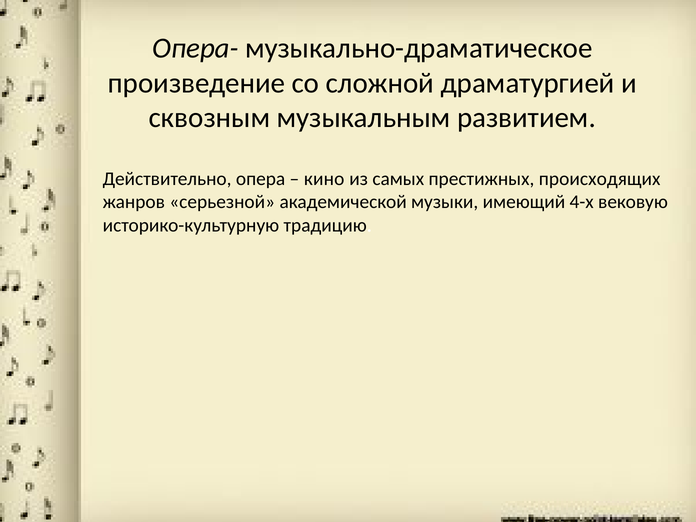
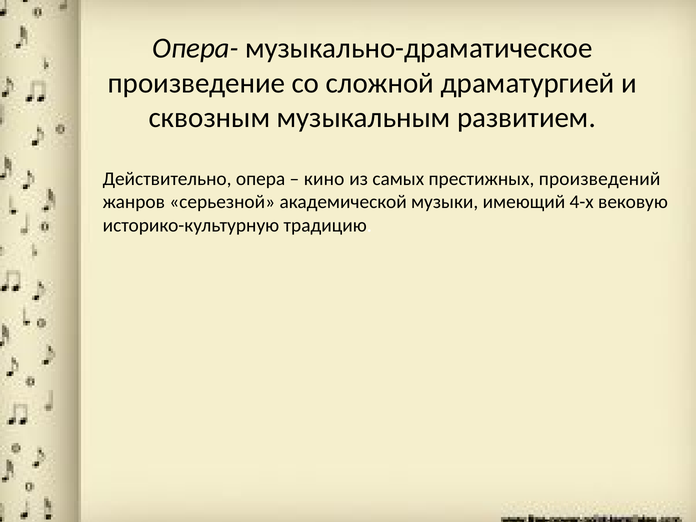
происходящих: происходящих -> произведений (600, 179)
